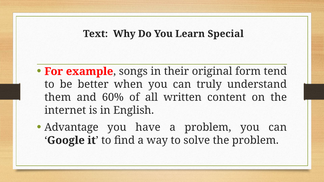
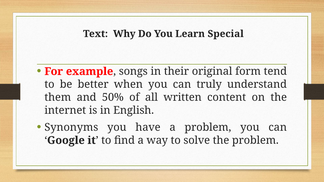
60%: 60% -> 50% (113, 97)
Advantage: Advantage -> Synonyms (71, 128)
